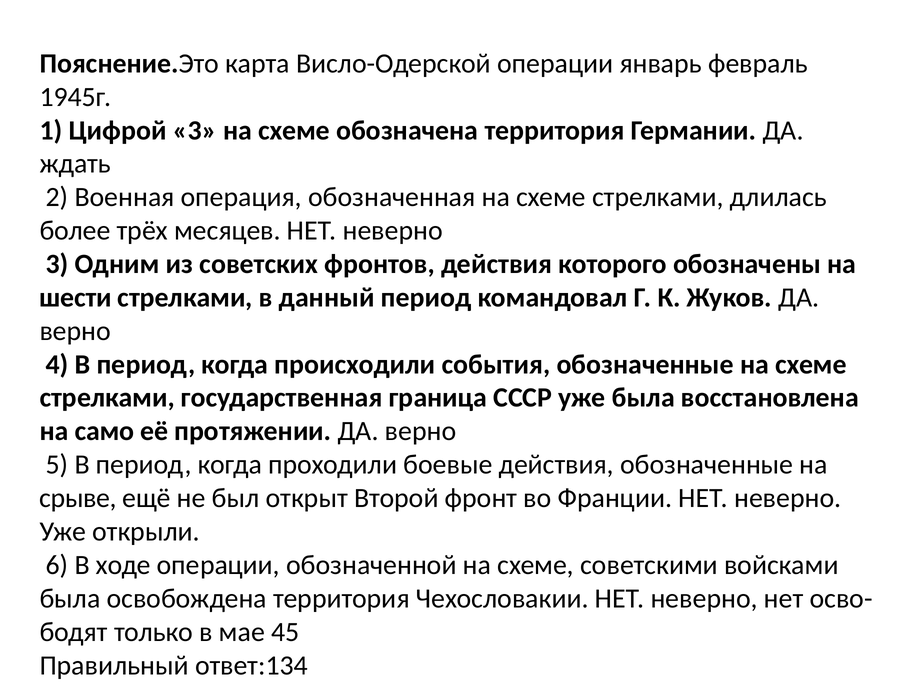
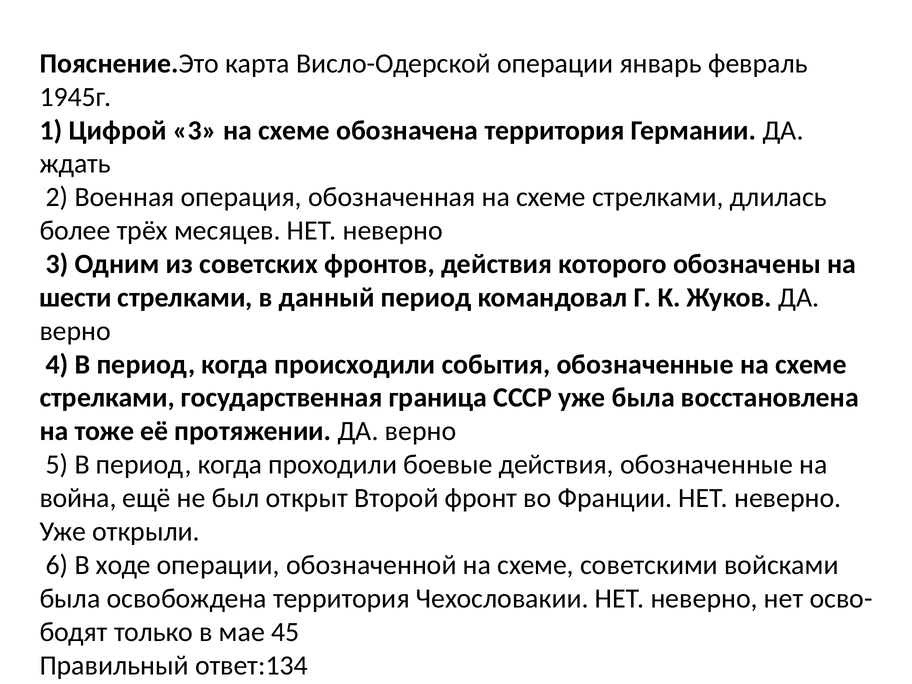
само: само -> тоже (104, 431)
срыве: срыве -> война (78, 498)
